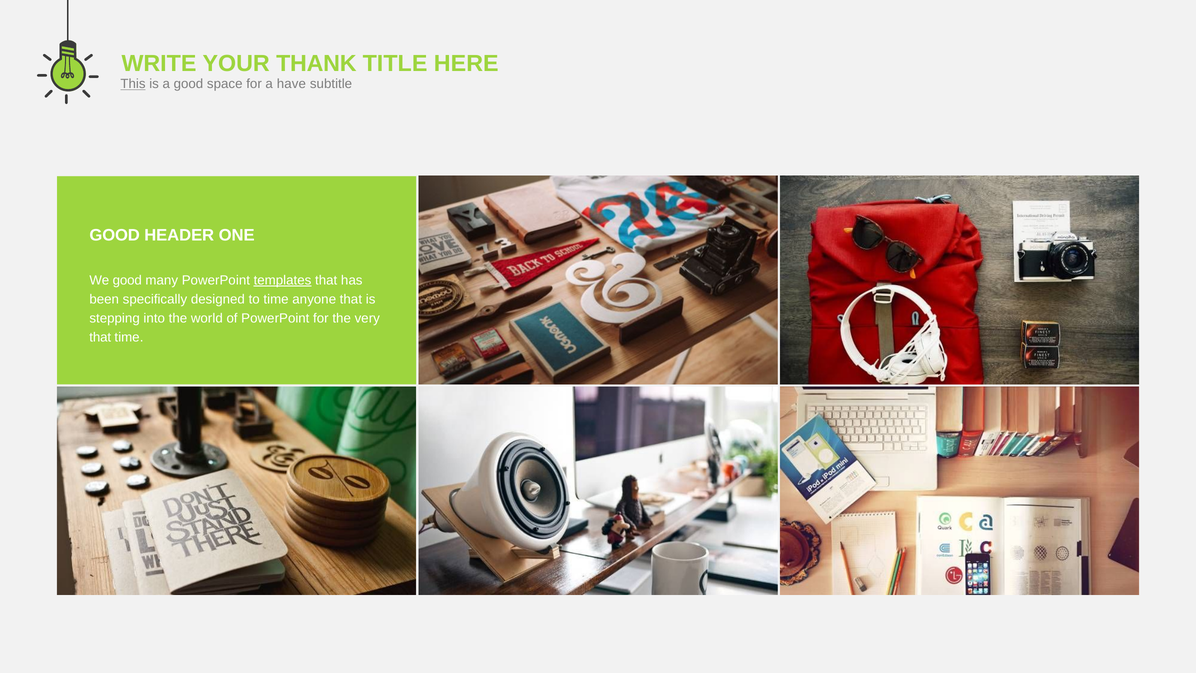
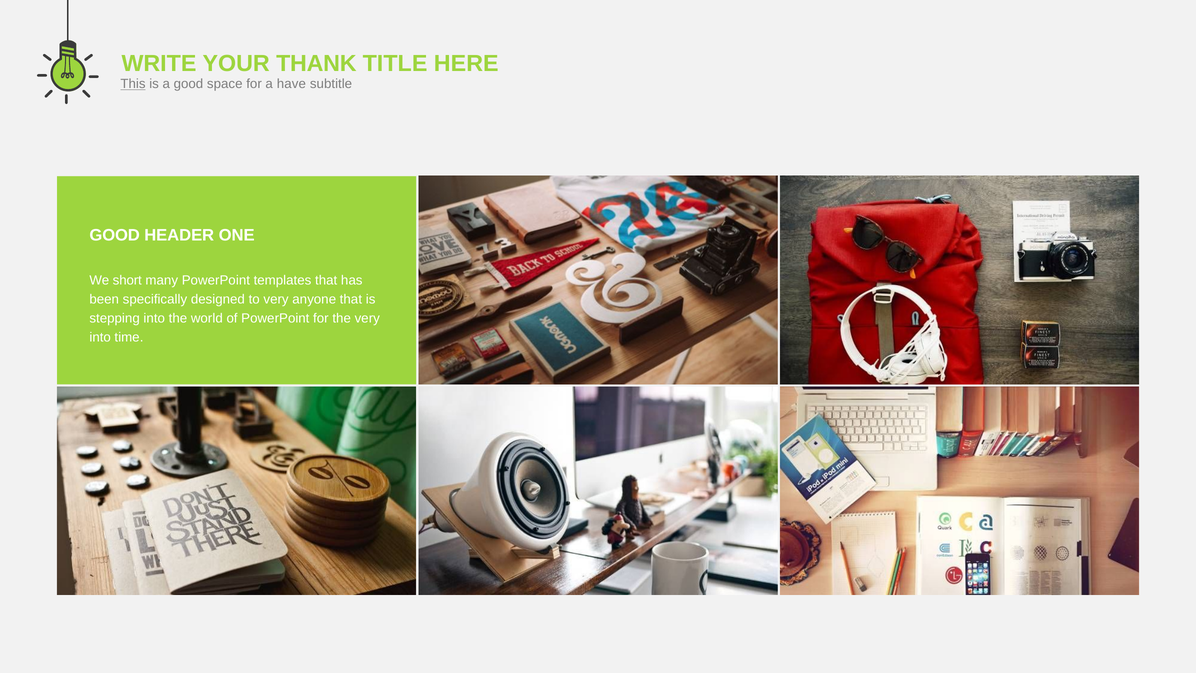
We good: good -> short (127, 280)
templates underline: present -> none (282, 280)
to time: time -> very (276, 299)
that: that -> into (100, 337)
